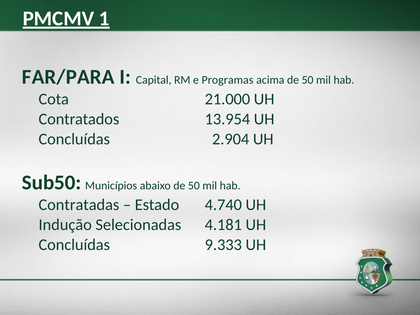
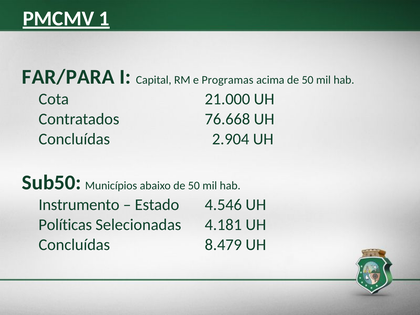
13.954: 13.954 -> 76.668 (227, 119)
Contratadas: Contratadas -> Instrumento (79, 205)
4.740: 4.740 -> 4.546 (223, 205)
Indução: Indução -> Políticas (65, 225)
9.333: 9.333 -> 8.479 (223, 245)
